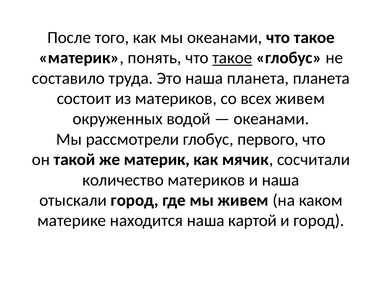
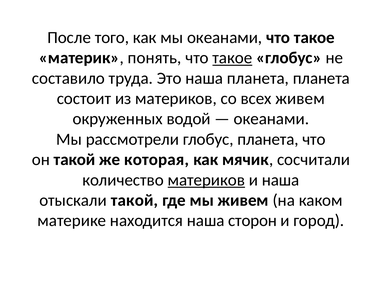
глобус первого: первого -> планета (268, 139)
же материк: материк -> которая (157, 160)
материков underline: none -> present (206, 180)
отыскали город: город -> такой (134, 201)
картой: картой -> сторон (253, 221)
